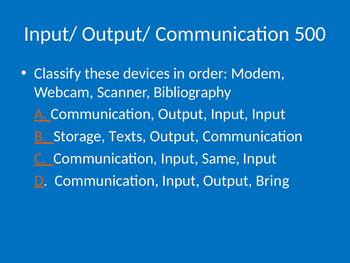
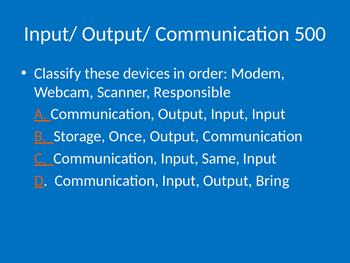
Bibliography: Bibliography -> Responsible (192, 92)
Texts: Texts -> Once (128, 136)
